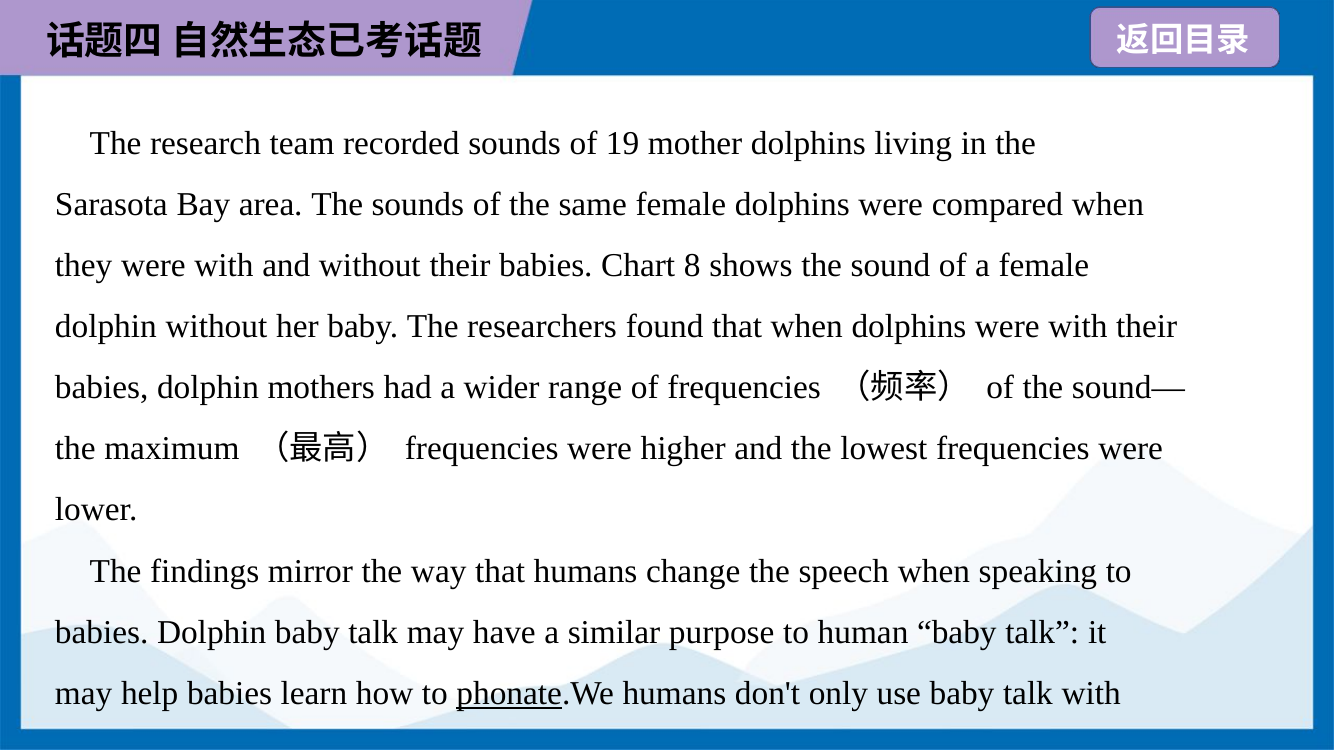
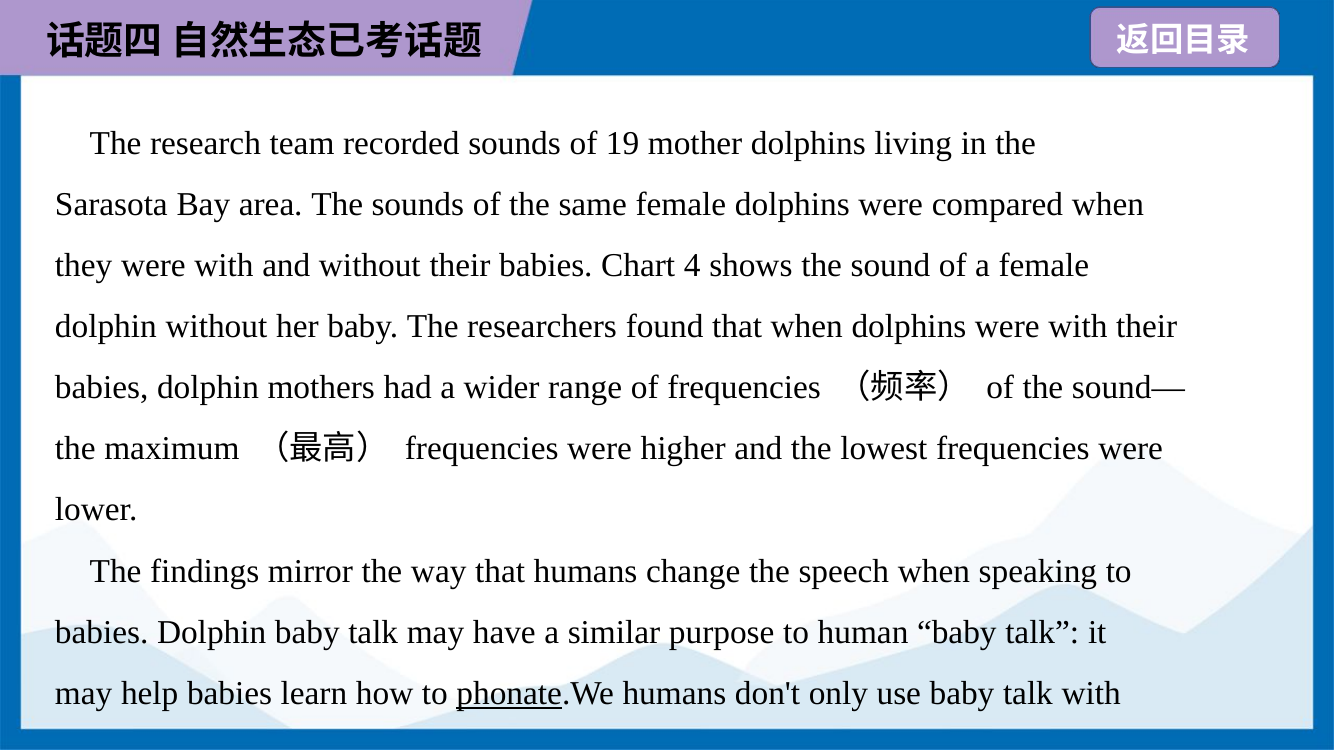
8: 8 -> 4 (692, 266)
